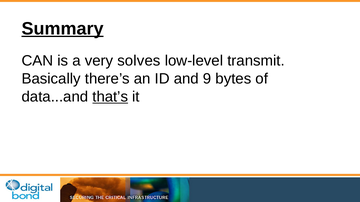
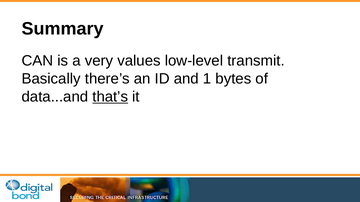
Summary underline: present -> none (63, 29)
solves: solves -> values (139, 61)
9: 9 -> 1 (207, 79)
